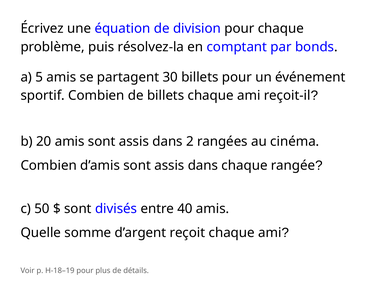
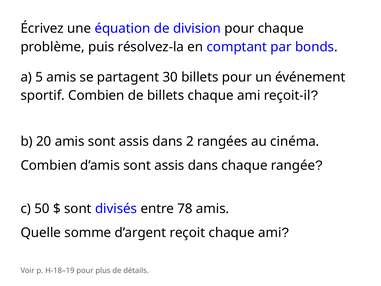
40: 40 -> 78 (185, 209)
